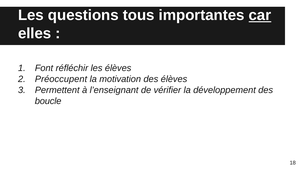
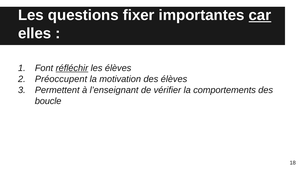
tous: tous -> fixer (139, 15)
réfléchir underline: none -> present (72, 68)
développement: développement -> comportements (225, 90)
